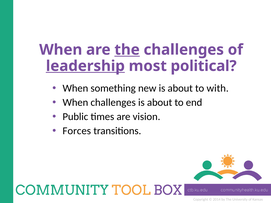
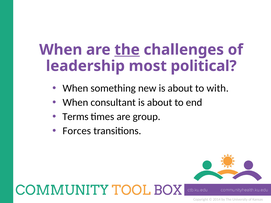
leadership underline: present -> none (85, 66)
When challenges: challenges -> consultant (113, 102)
Public: Public -> Terms (75, 117)
vision: vision -> group (147, 117)
